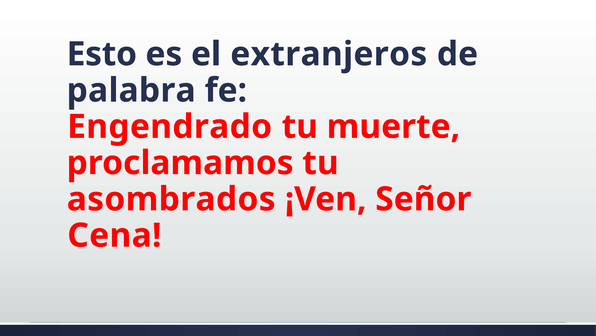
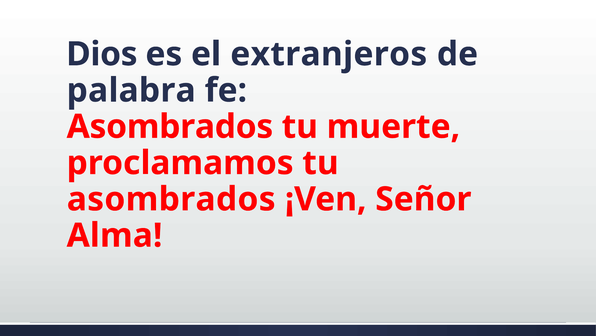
Esto: Esto -> Dios (102, 54)
Engendrado: Engendrado -> Asombrados (170, 126)
Cena: Cena -> Alma (115, 235)
